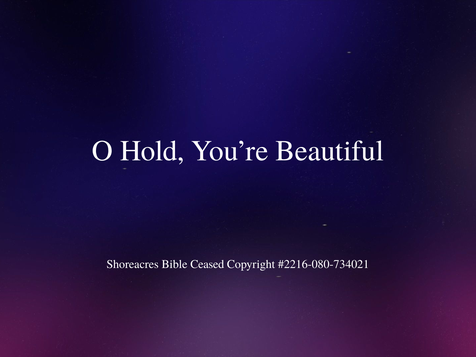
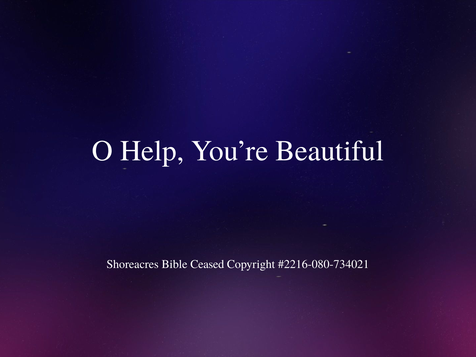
Hold: Hold -> Help (152, 151)
